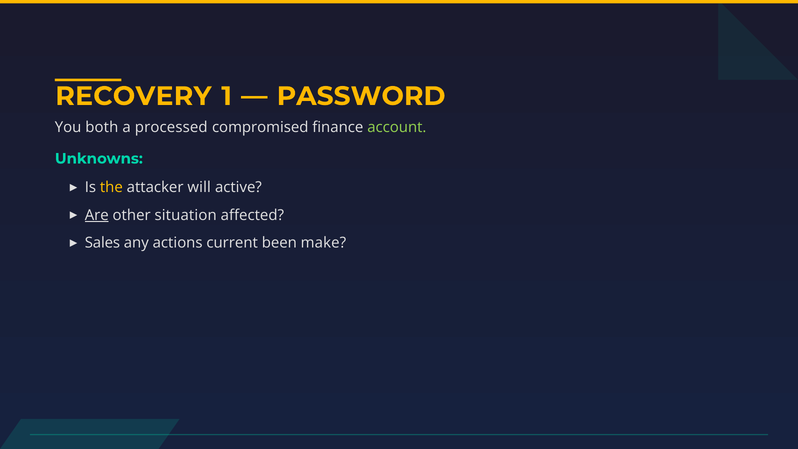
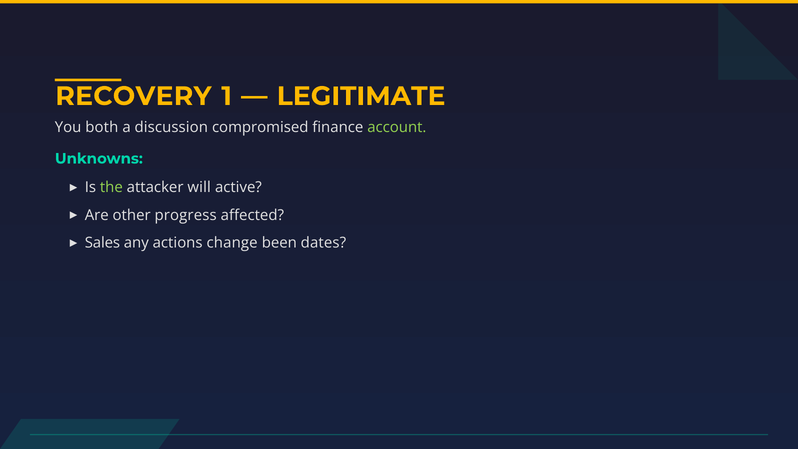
PASSWORD: PASSWORD -> LEGITIMATE (361, 96)
processed: processed -> discussion (171, 127)
the colour: yellow -> light green (111, 187)
Are underline: present -> none (97, 215)
situation: situation -> progress (186, 215)
current: current -> change (232, 243)
make: make -> dates (323, 243)
